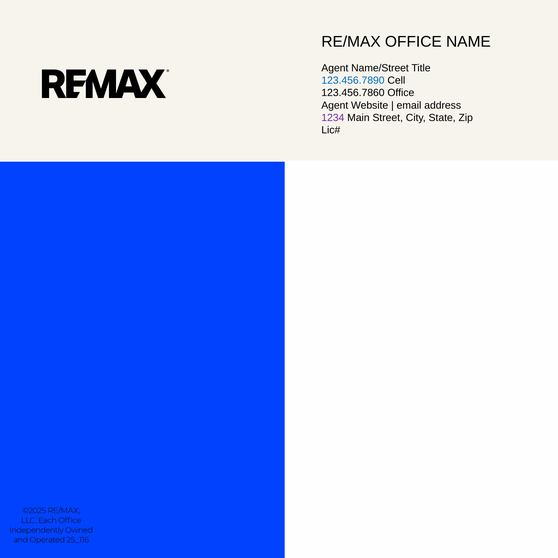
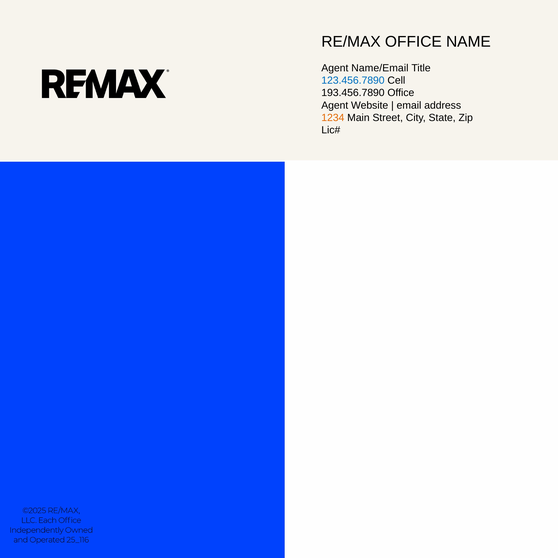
Name/Street: Name/Street -> Name/Email (380, 68)
123.456.7860: 123.456.7860 -> 193.456.7890 (353, 93)
1234 colour: purple -> orange (333, 118)
